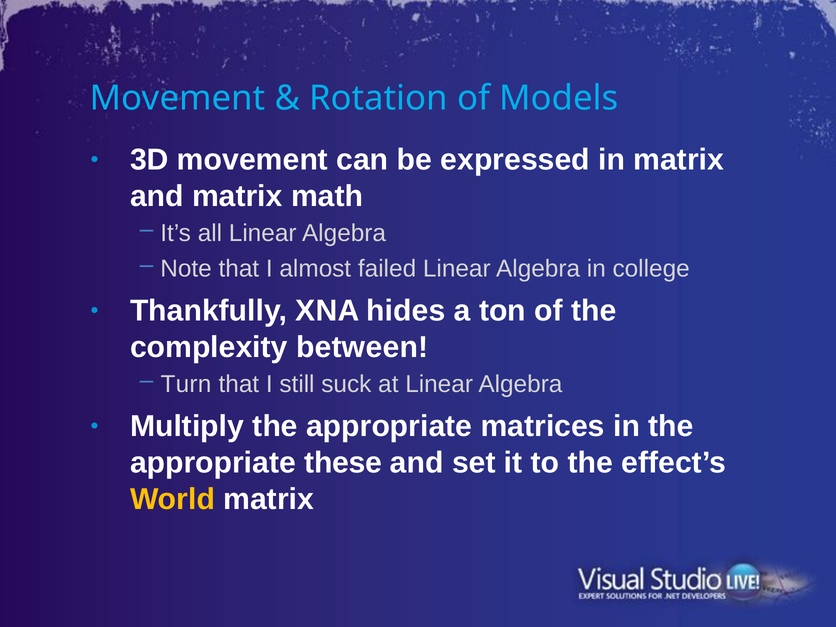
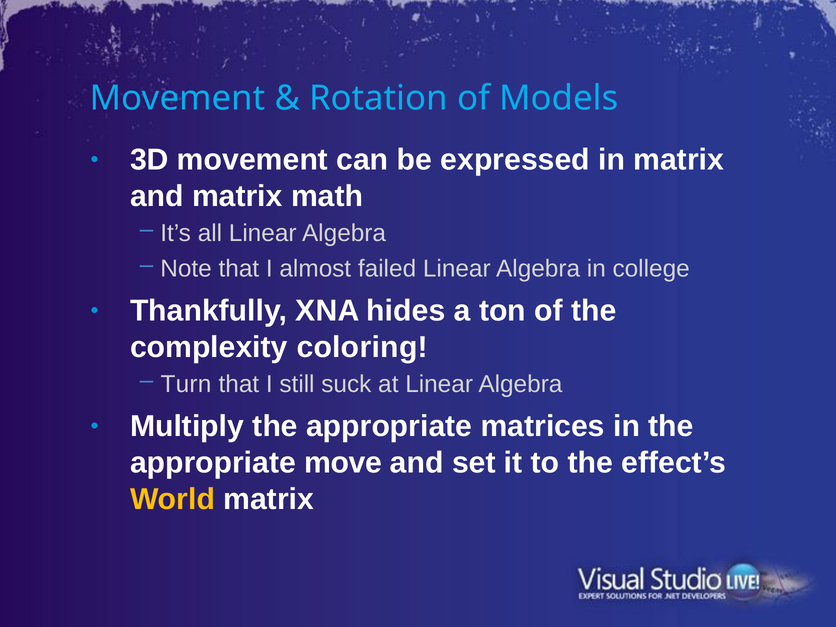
between: between -> coloring (362, 347)
these: these -> move (343, 463)
